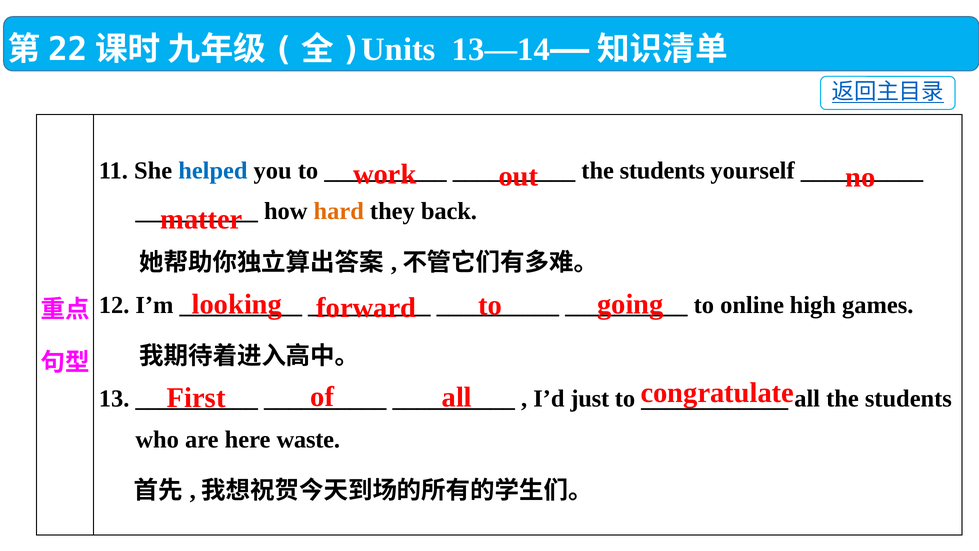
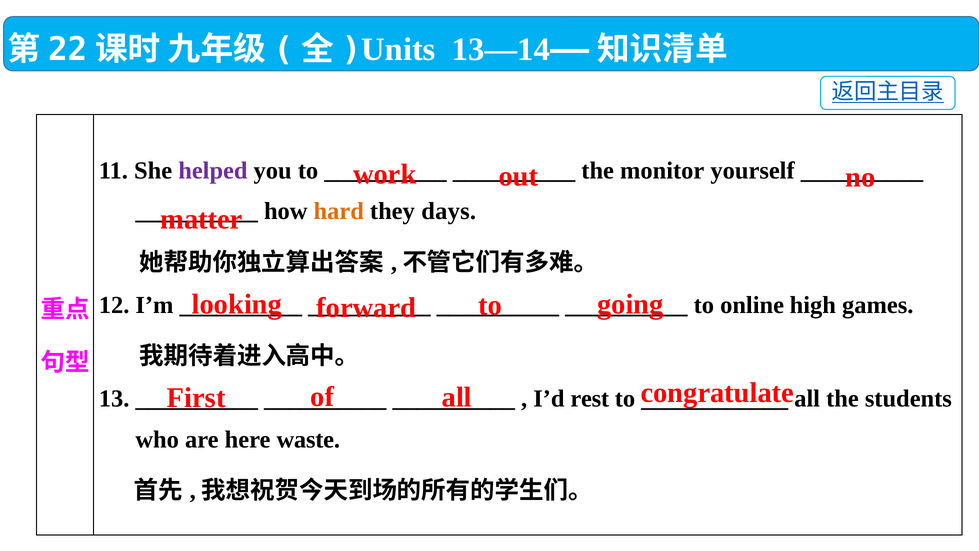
helped colour: blue -> purple (213, 170)
students: students -> monitor (662, 170)
back: back -> days (449, 211)
just: just -> rest (590, 399)
